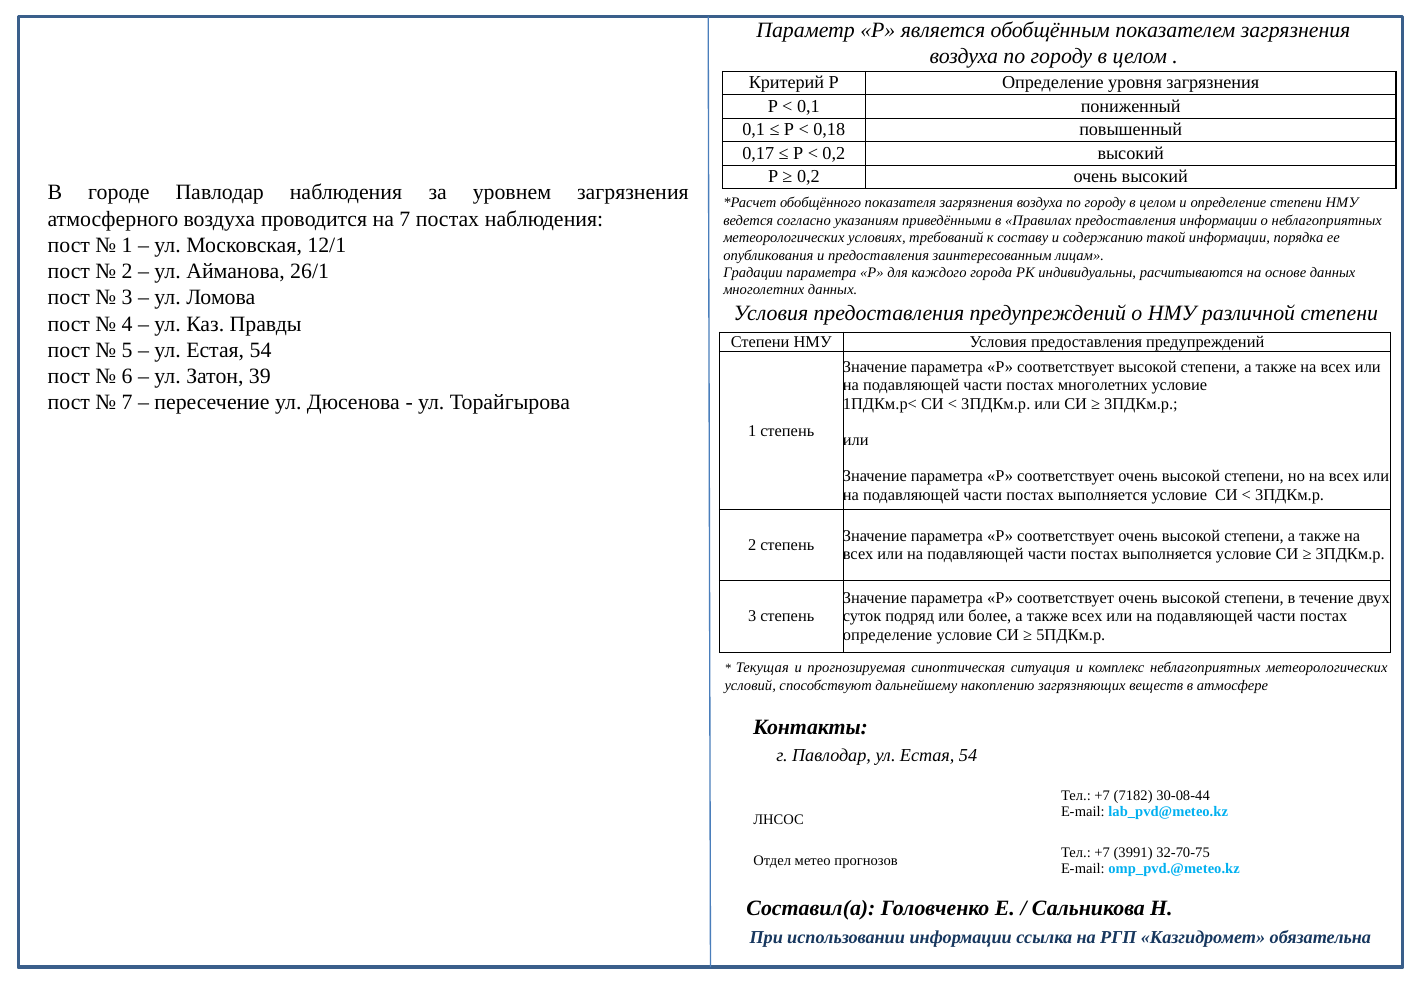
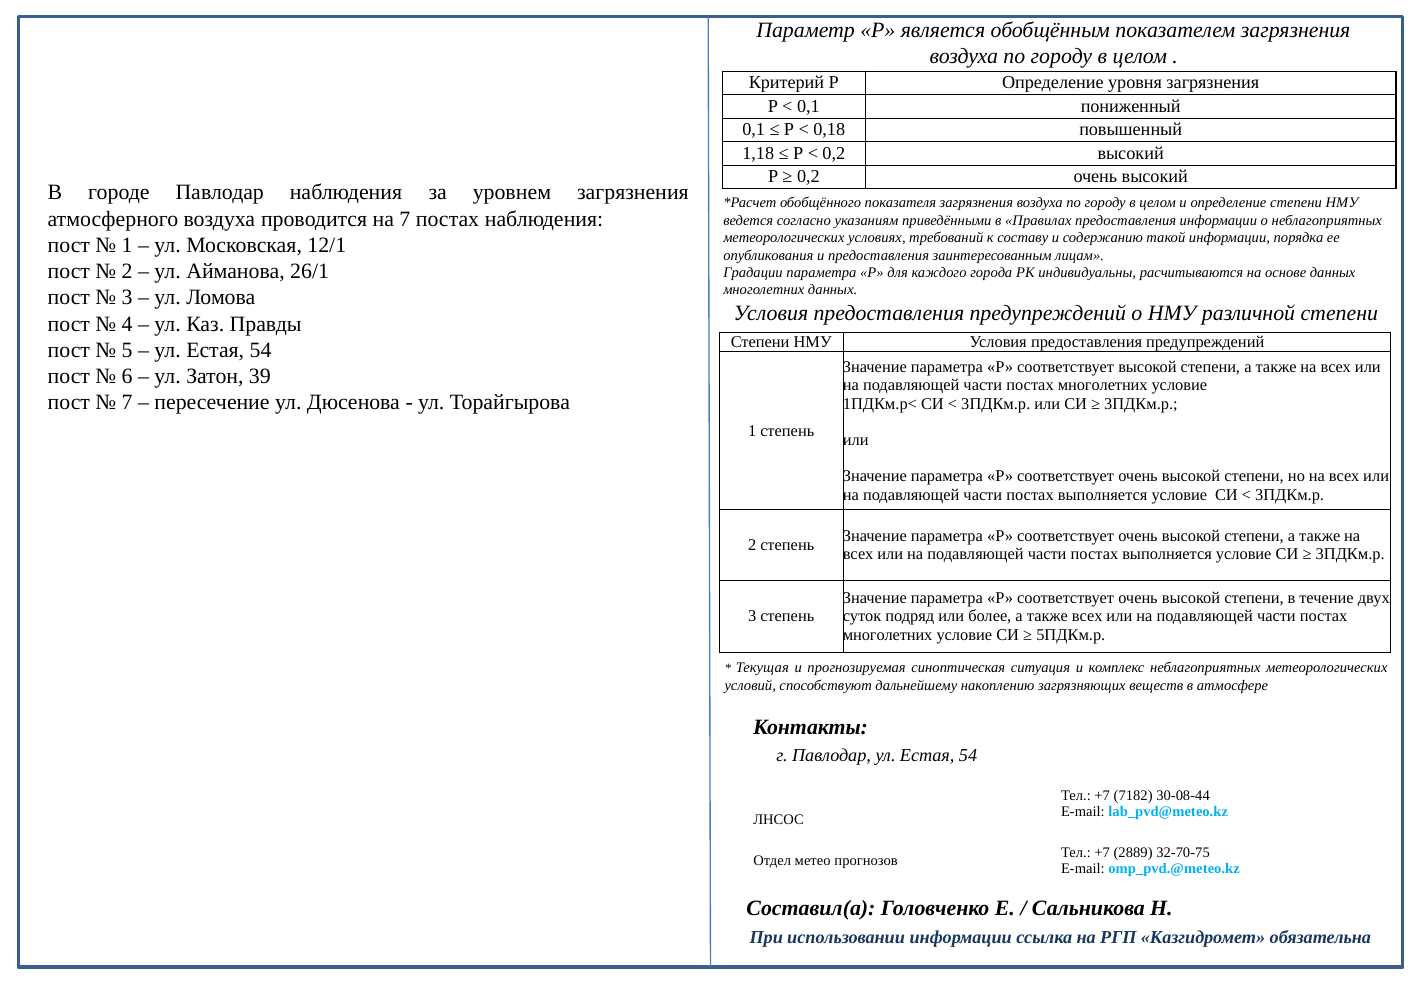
0,17: 0,17 -> 1,18 (758, 153)
определение: определение -> многолетних (888, 635)
3991: 3991 -> 2889 (1133, 852)
